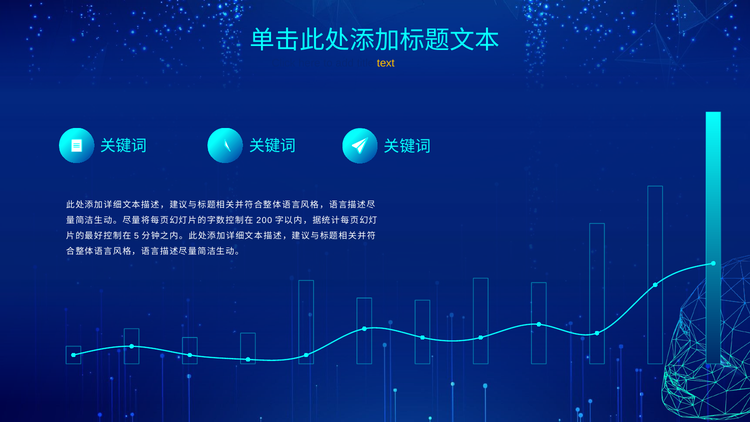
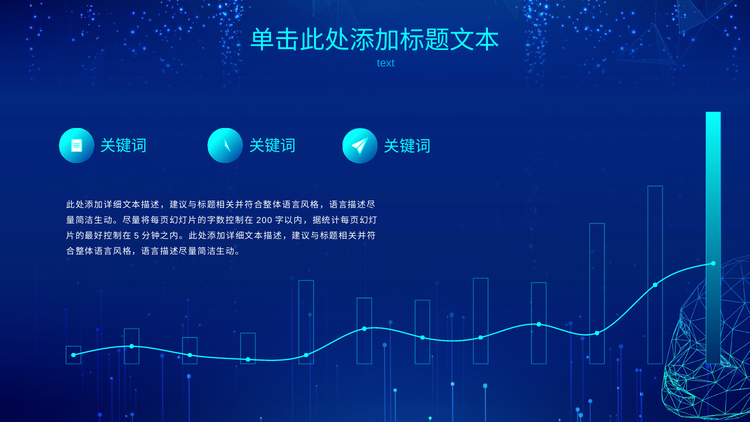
text colour: yellow -> light blue (386, 63)
